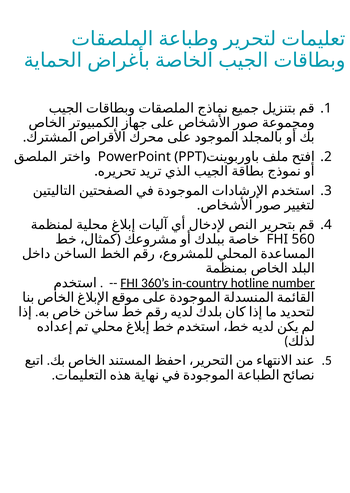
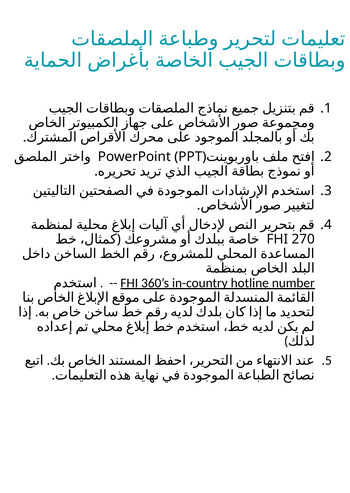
560: 560 -> 270 (303, 239)
